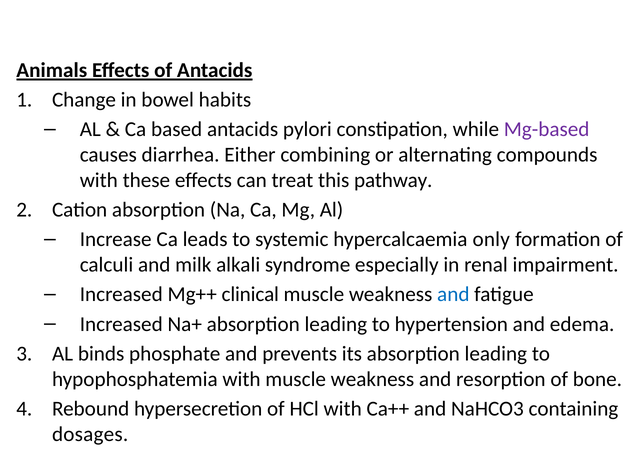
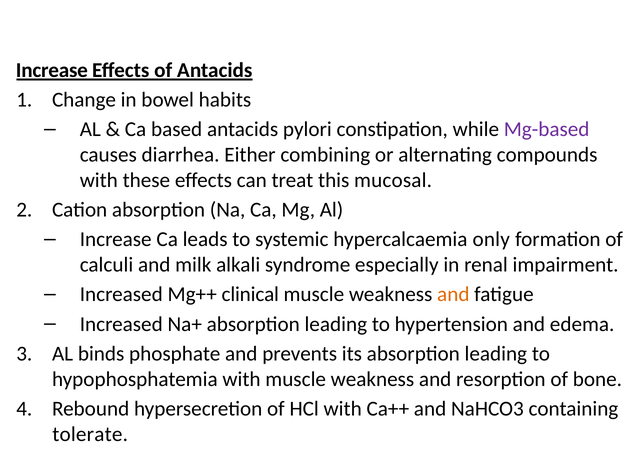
Animals: Animals -> Increase (52, 70)
pathway: pathway -> mucosal (393, 180)
and colour: blue -> orange (453, 295)
dosages: dosages -> tolerate (90, 434)
